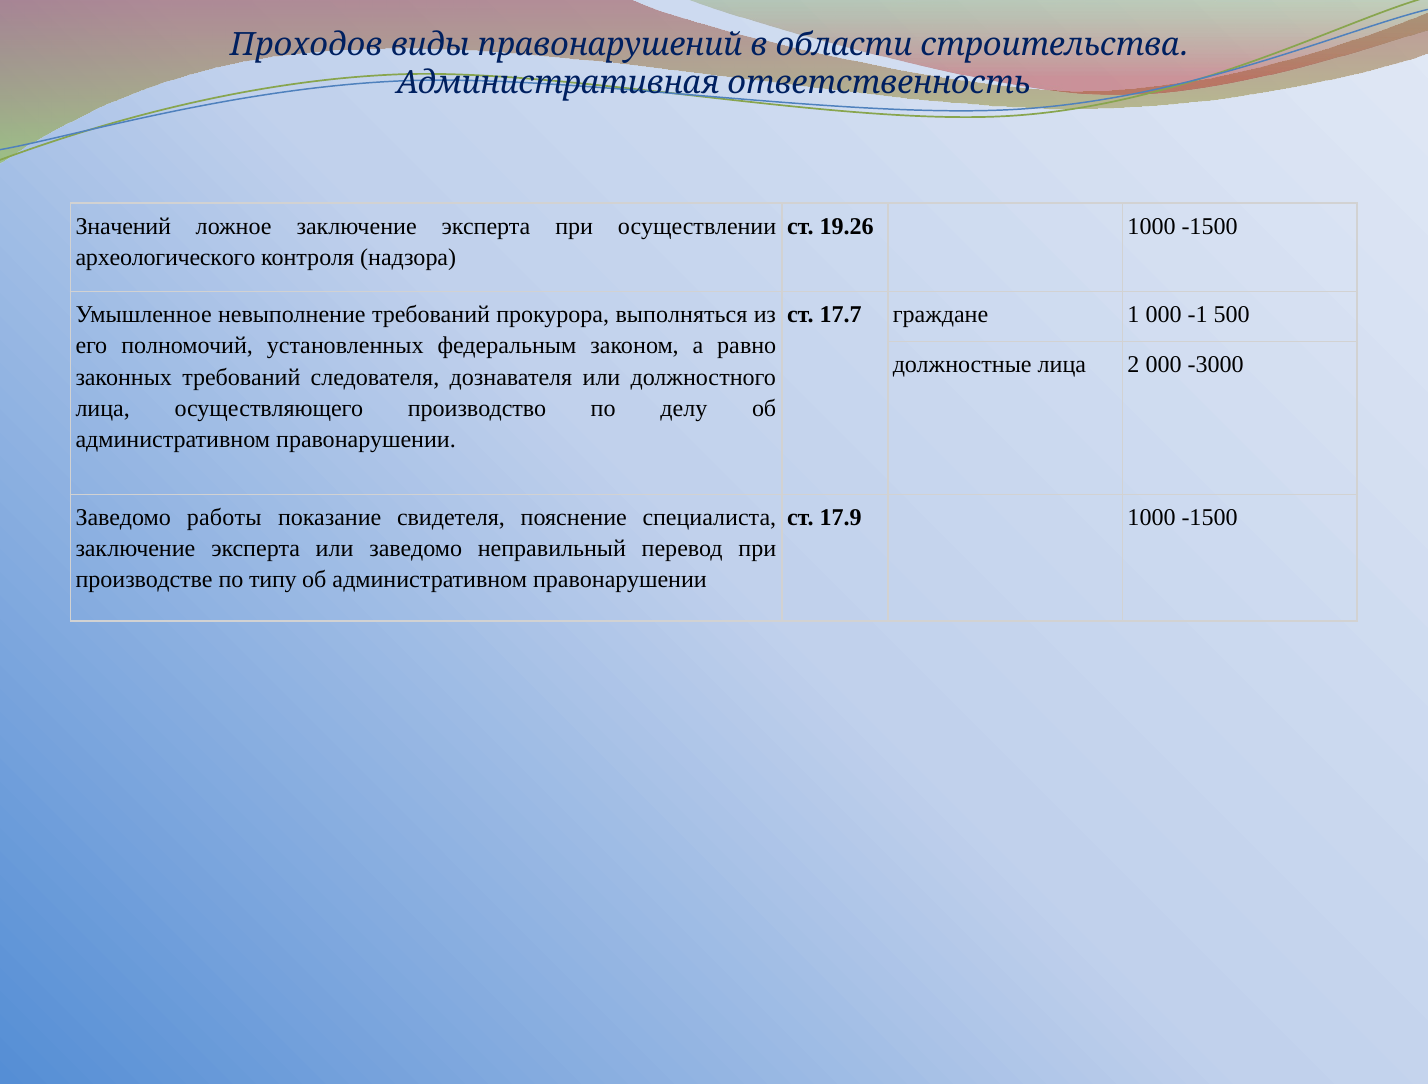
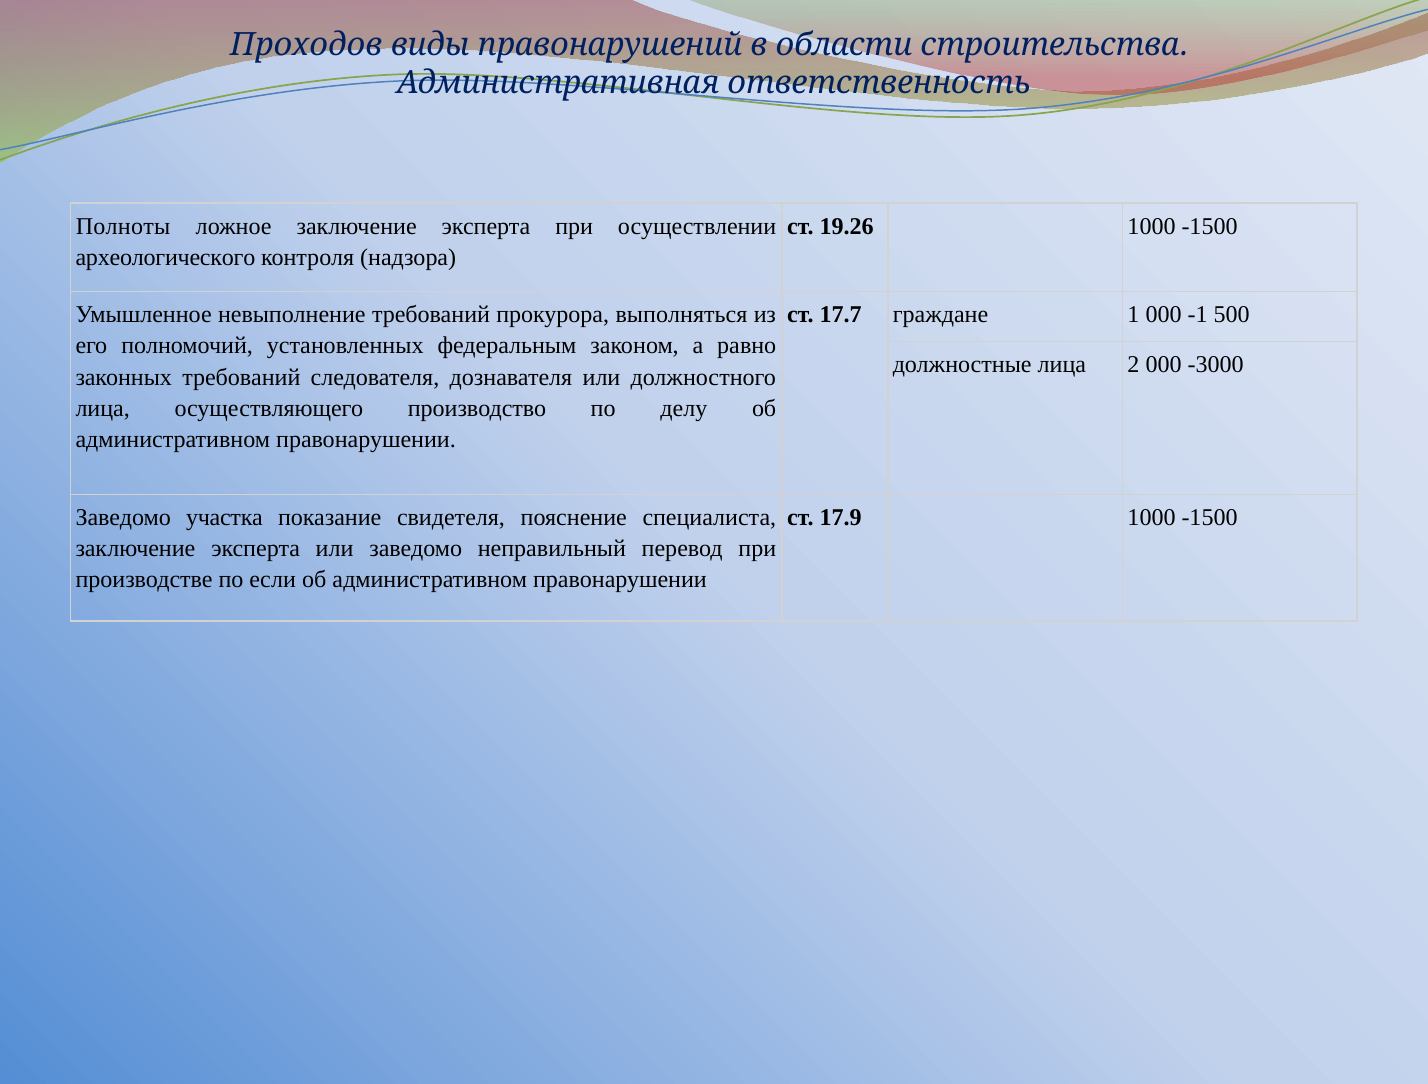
Значений: Значений -> Полноты (123, 226)
работы: работы -> участка (224, 517)
типу: типу -> если (273, 580)
